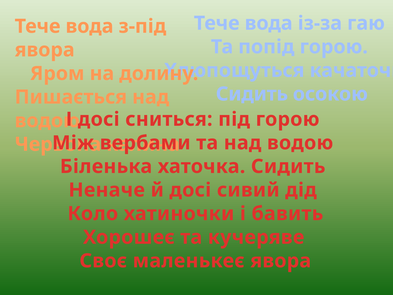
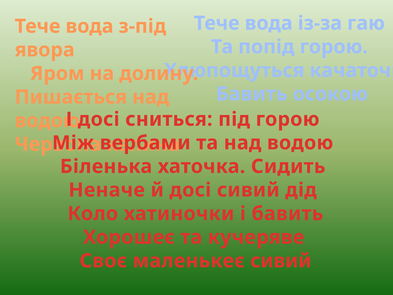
Сидить: Сидить -> Бавить (252, 94)
маленькеє явора: явора -> сивий (281, 261)
